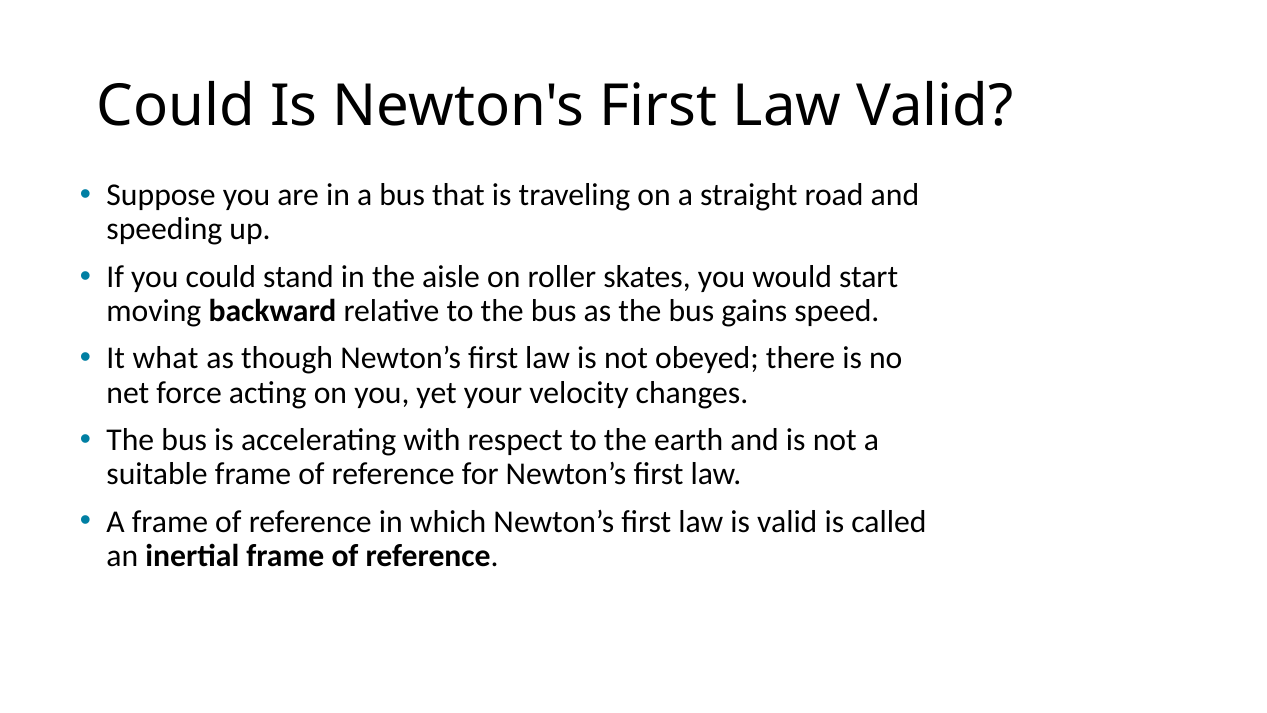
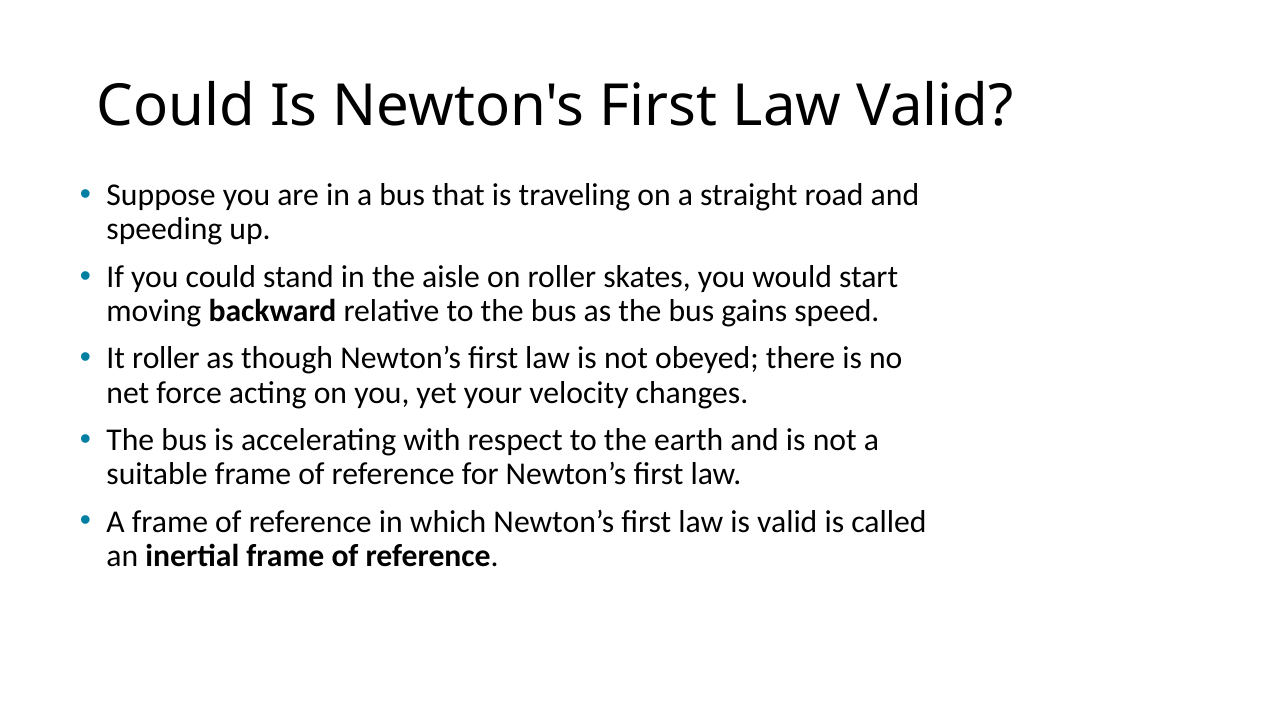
It what: what -> roller (166, 358)
